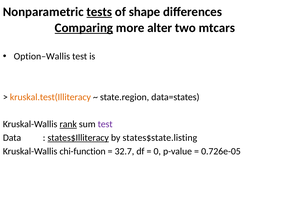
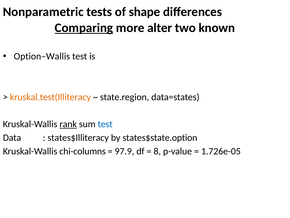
tests underline: present -> none (99, 12)
mtcars: mtcars -> known (217, 28)
test colour: purple -> blue (105, 124)
states$Illiteracy underline: present -> none (78, 137)
states$state.listing: states$state.listing -> states$state.option (160, 137)
chi-function: chi-function -> chi-columns (83, 151)
32.7: 32.7 -> 97.9 (124, 151)
0: 0 -> 8 (157, 151)
0.726e-05: 0.726e-05 -> 1.726e-05 (221, 151)
